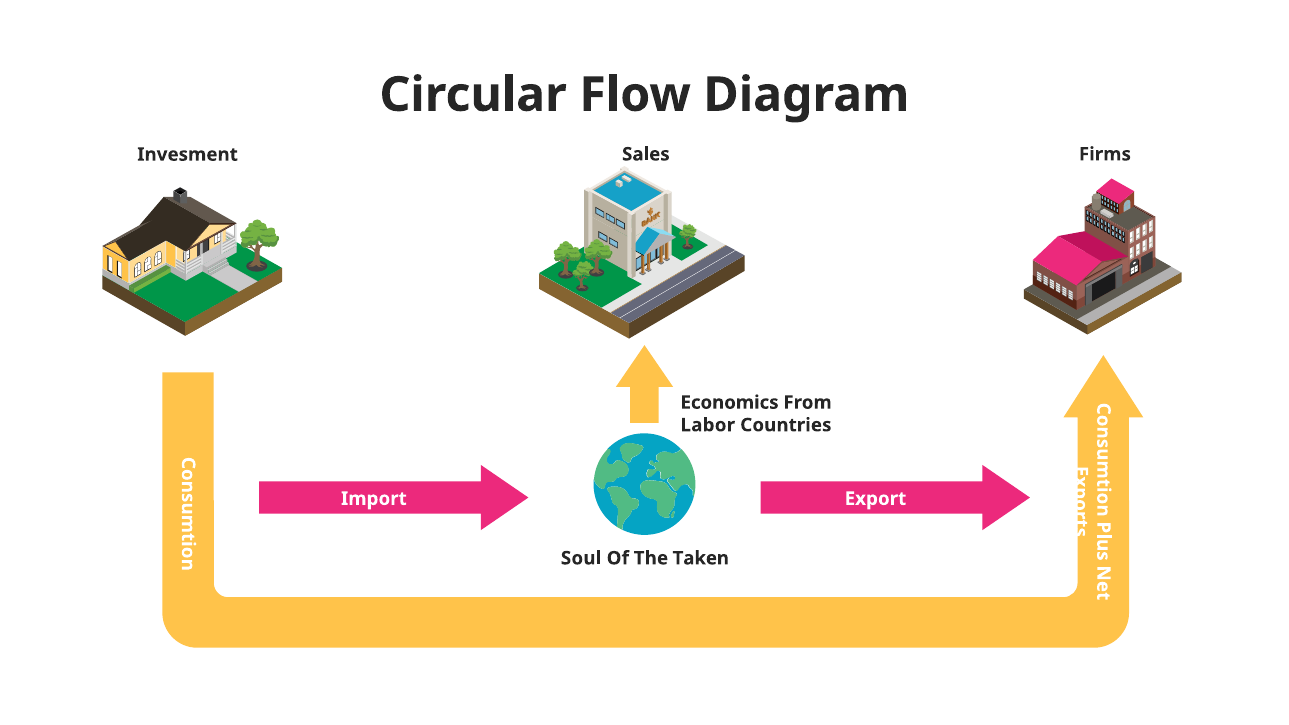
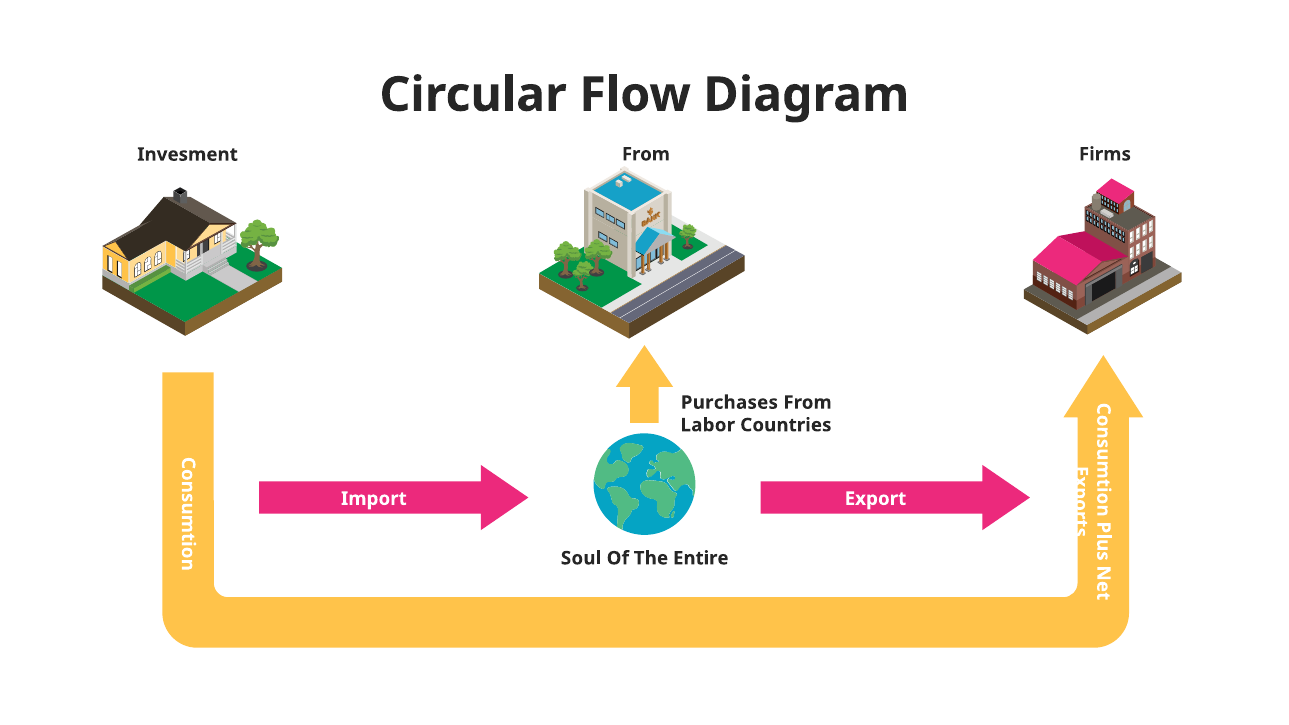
Sales: Sales -> From (646, 154)
Economics: Economics -> Purchases (729, 403)
Taken: Taken -> Entire (701, 558)
